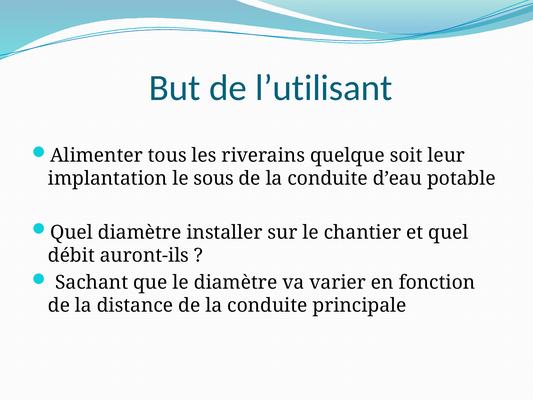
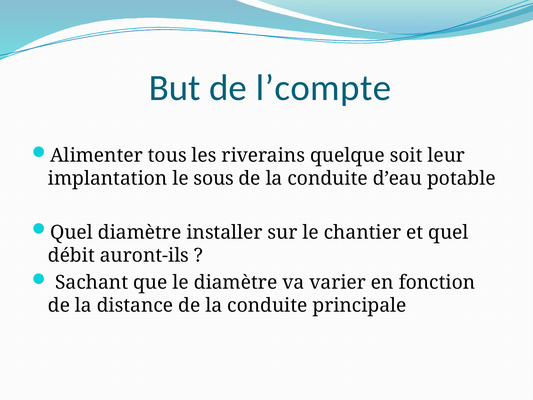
l’utilisant: l’utilisant -> l’compte (324, 88)
